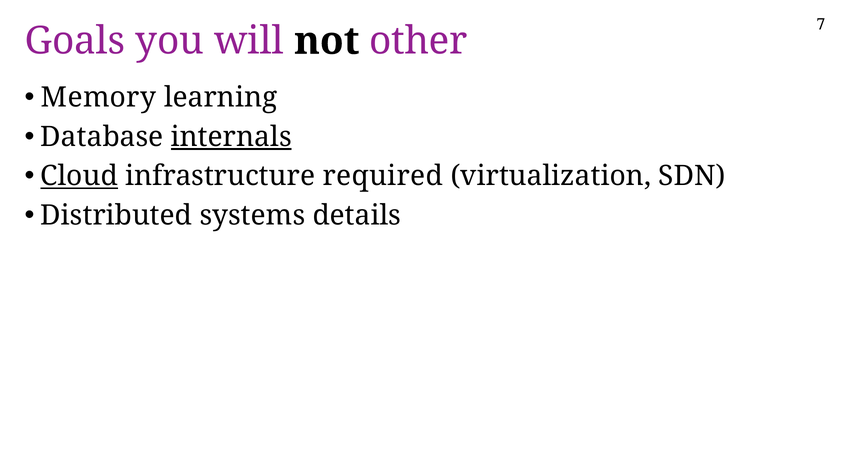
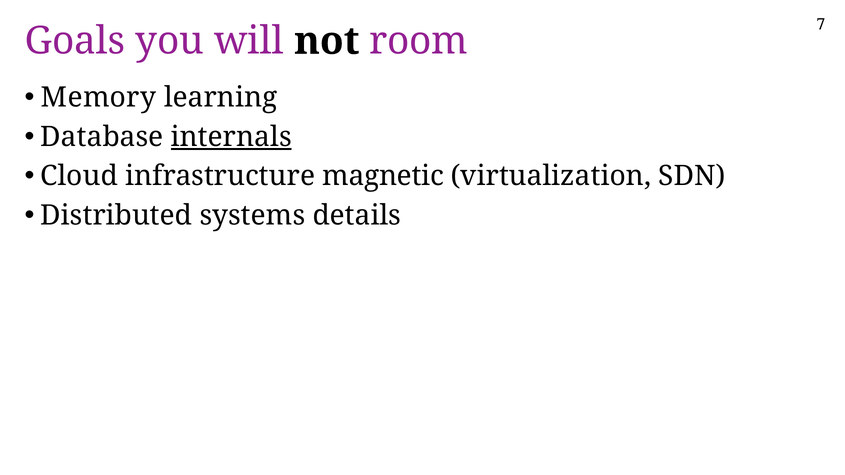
other: other -> room (419, 41)
Cloud underline: present -> none (79, 176)
required: required -> magnetic (383, 176)
